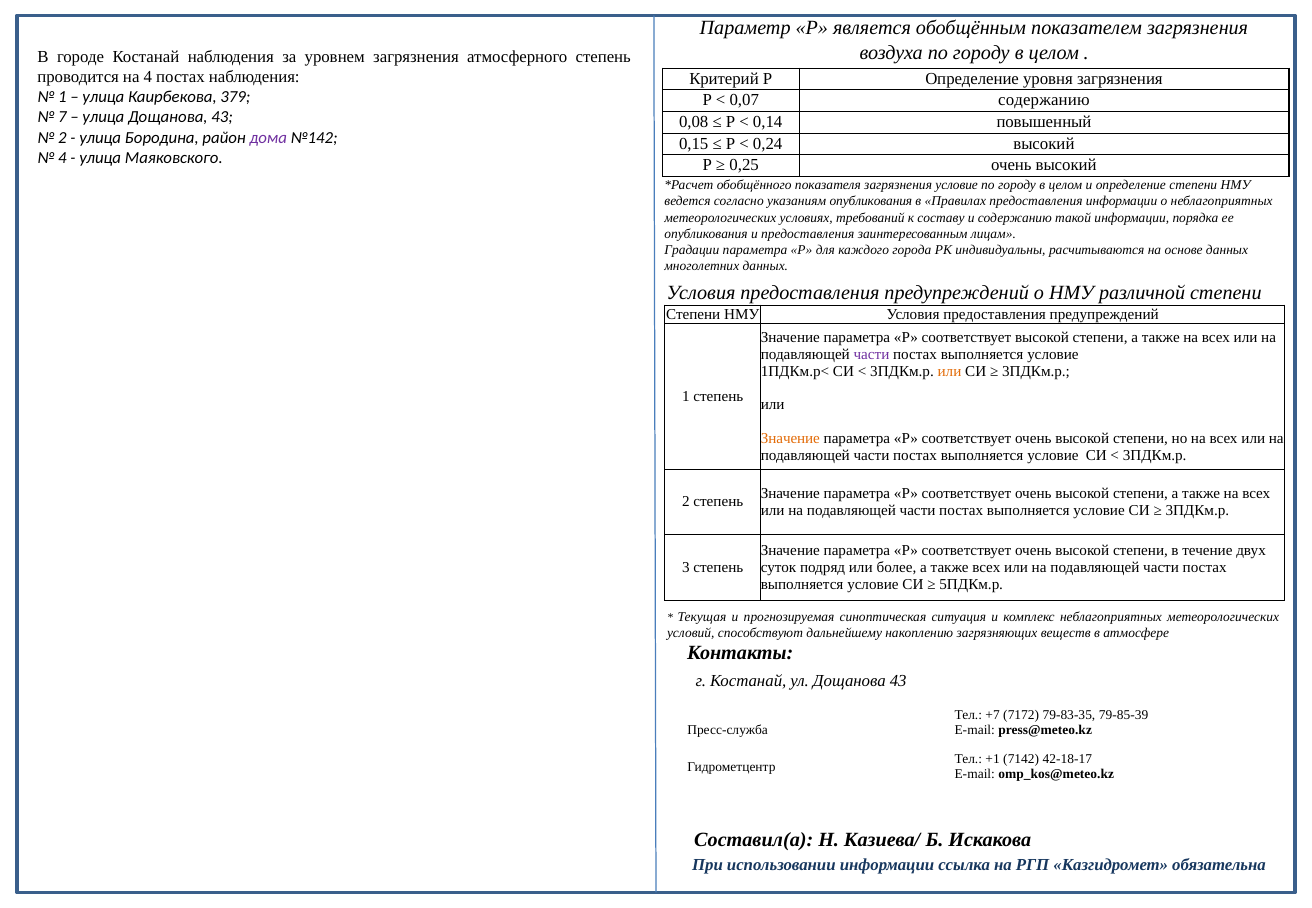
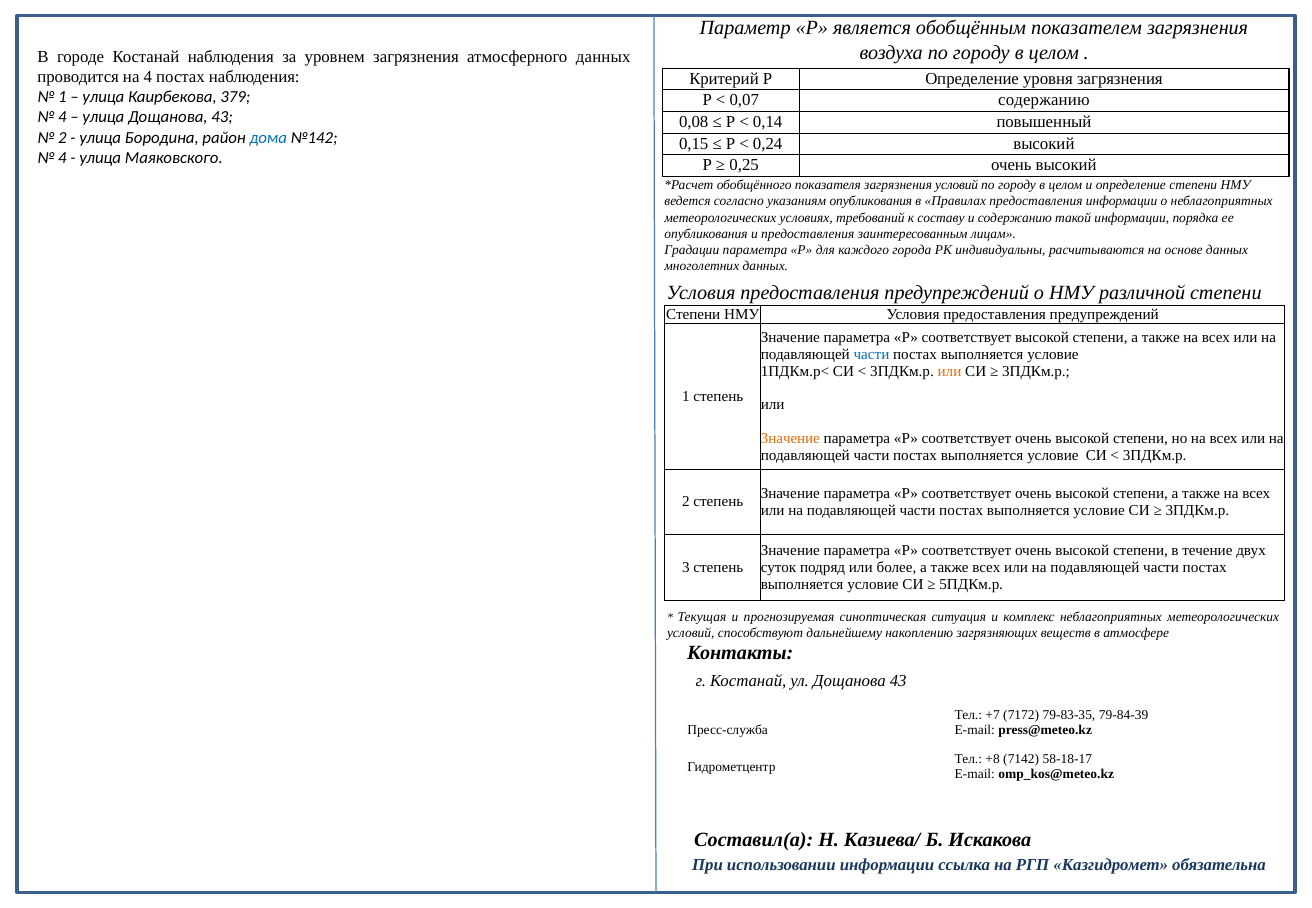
атмосферного степень: степень -> данных (603, 57)
7: 7 -> 4 (62, 117)
дома colour: purple -> blue (268, 138)
загрязнения условие: условие -> условий (957, 185)
части colour: purple -> blue (871, 354)
79-85-39: 79-85-39 -> 79-84-39 (1124, 715)
+1: +1 -> +8 (993, 760)
42-18-17: 42-18-17 -> 58-18-17 (1067, 760)
